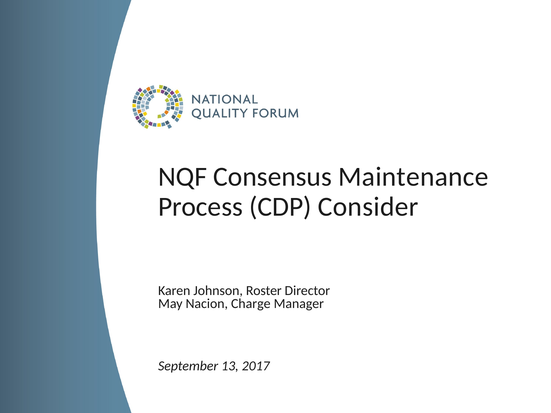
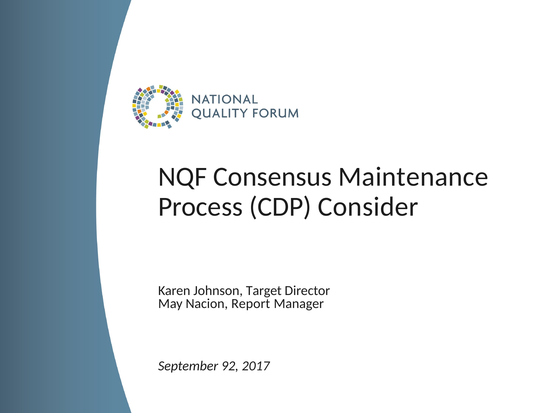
Roster: Roster -> Target (264, 291)
Charge: Charge -> Report (251, 304)
13: 13 -> 92 (230, 366)
